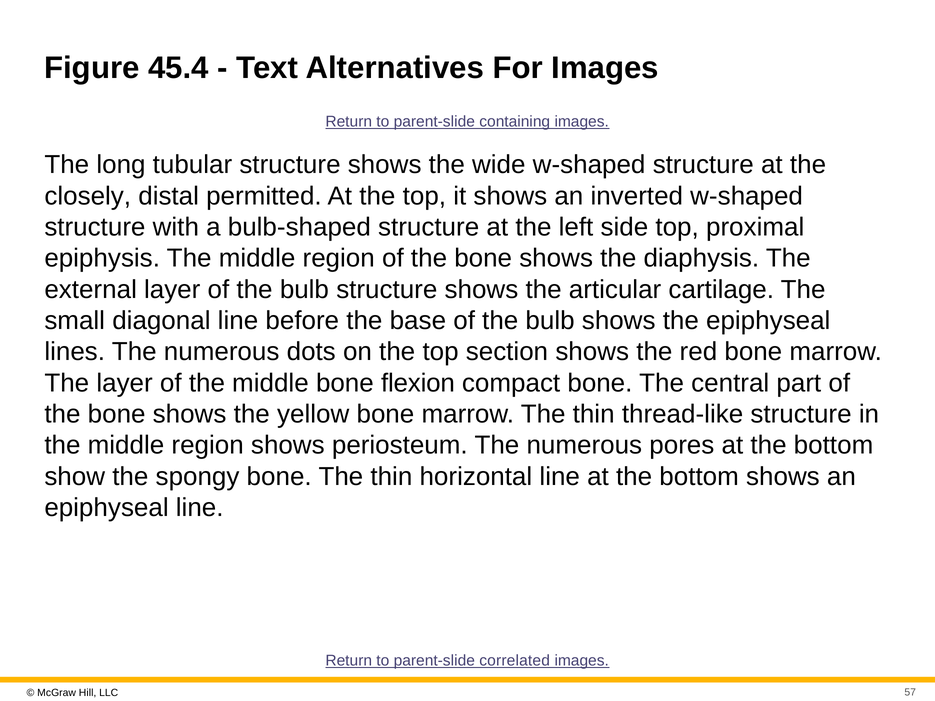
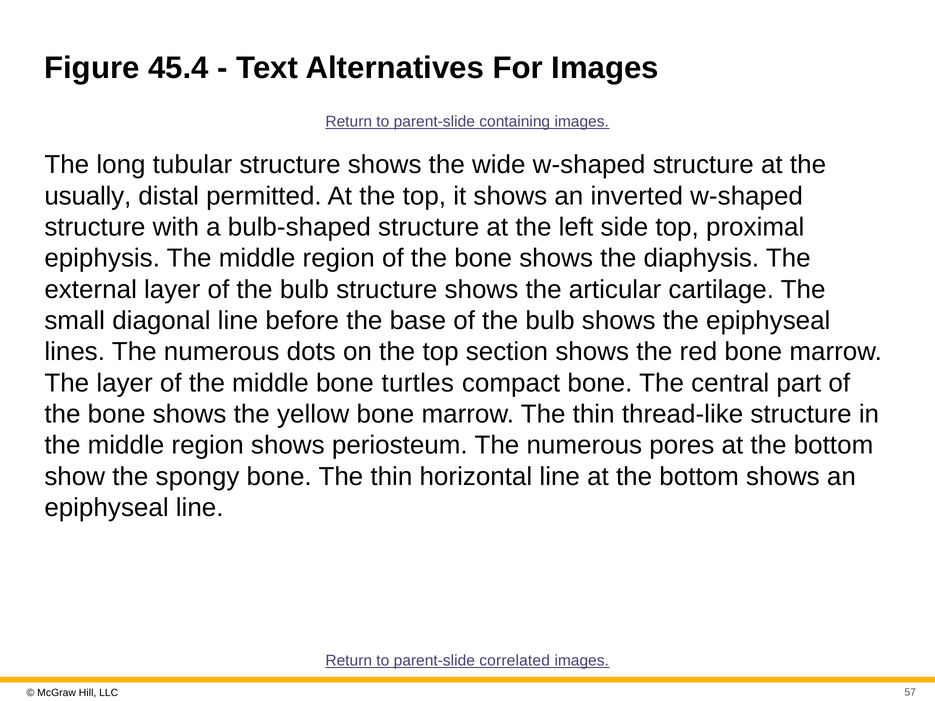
closely: closely -> usually (88, 196)
flexion: flexion -> turtles (418, 383)
